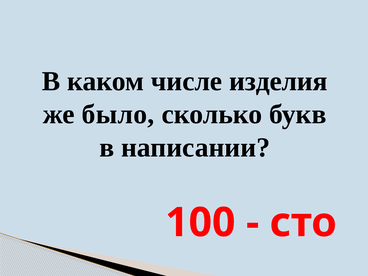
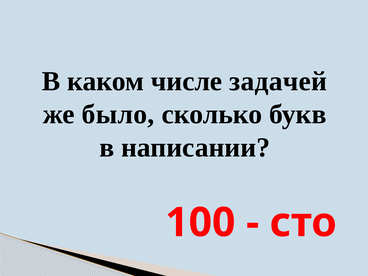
изделия: изделия -> задачей (278, 81)
